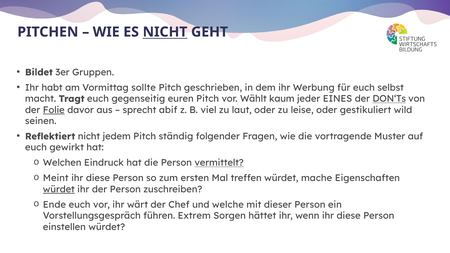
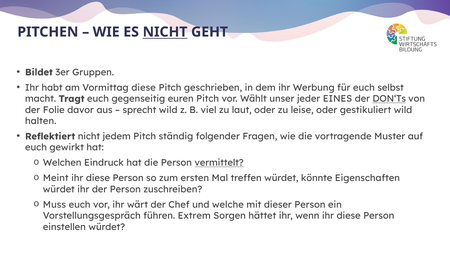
Vormittag sollte: sollte -> diese (144, 88)
kaum: kaum -> unser (282, 99)
Folie underline: present -> none (54, 110)
sprecht abif: abif -> wild (168, 110)
seinen: seinen -> halten (41, 121)
mache: mache -> könnte (317, 178)
würdet underline: present -> none (59, 189)
Ende: Ende -> Muss (54, 205)
